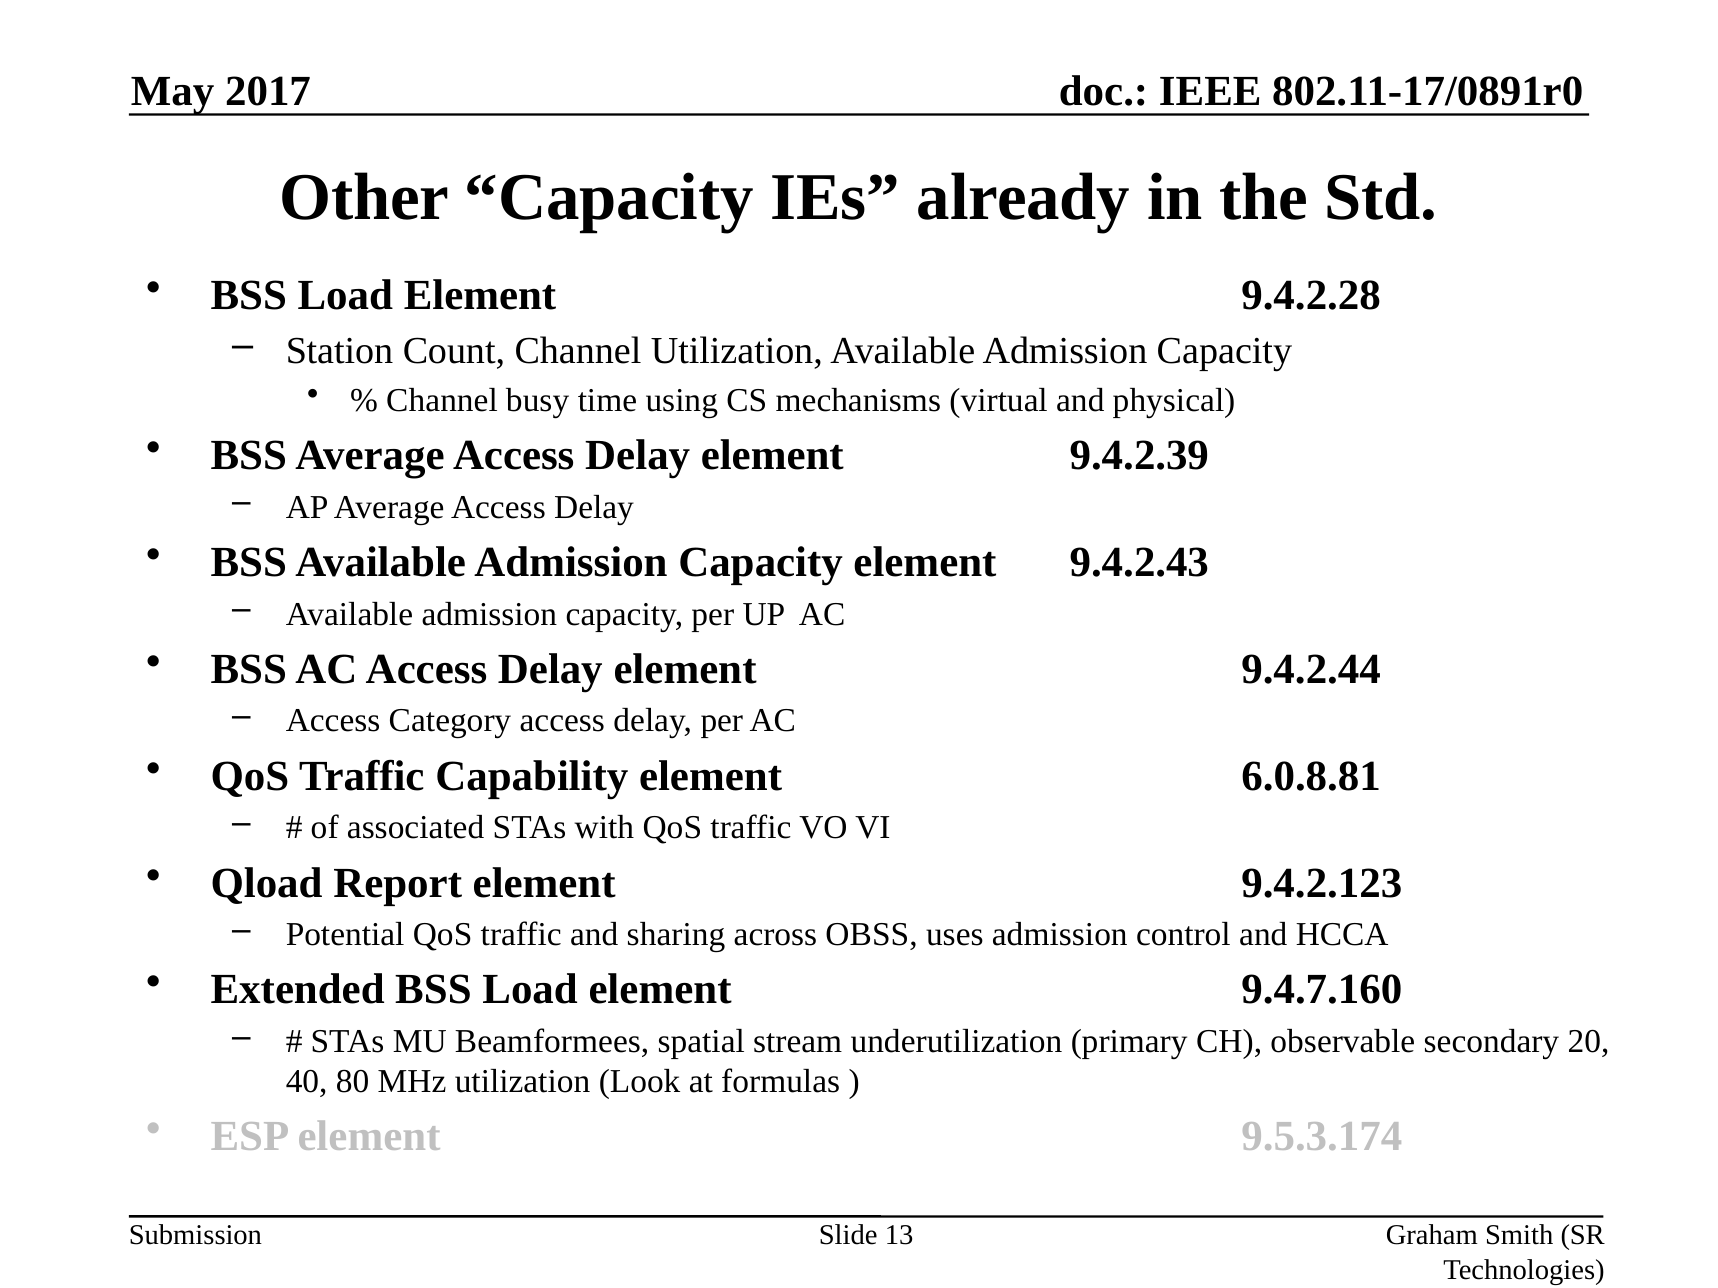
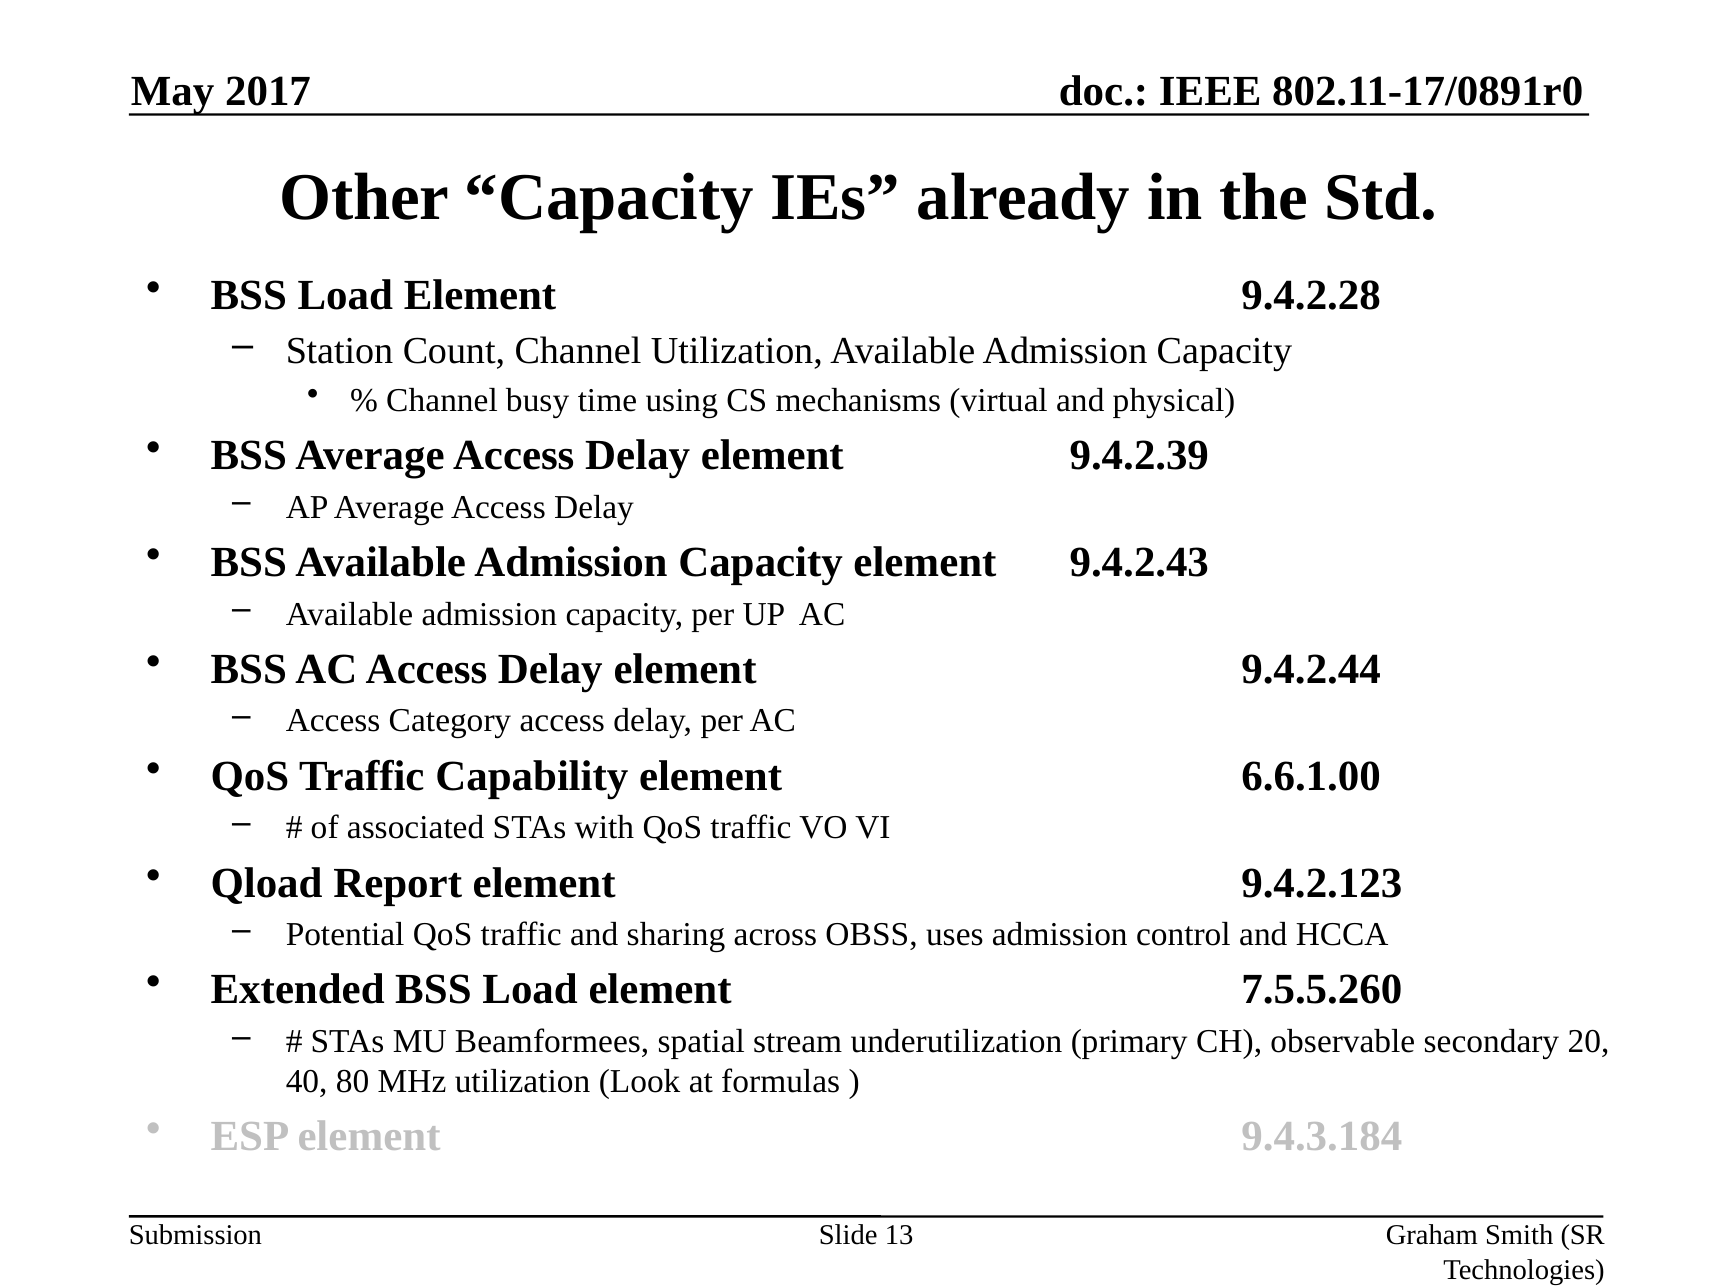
6.0.8.81: 6.0.8.81 -> 6.6.1.00 (1311, 776)
9.4.7.160: 9.4.7.160 -> 7.5.5.260 (1322, 990)
9.5.3.174: 9.5.3.174 -> 9.4.3.184 (1322, 1137)
